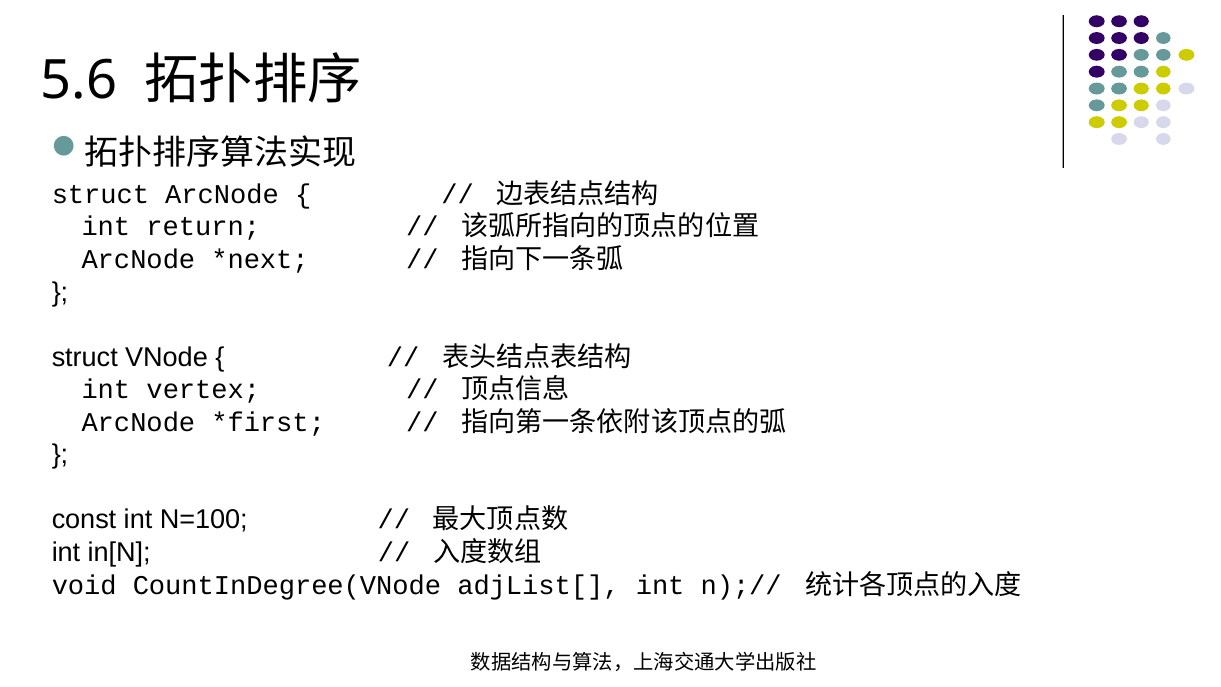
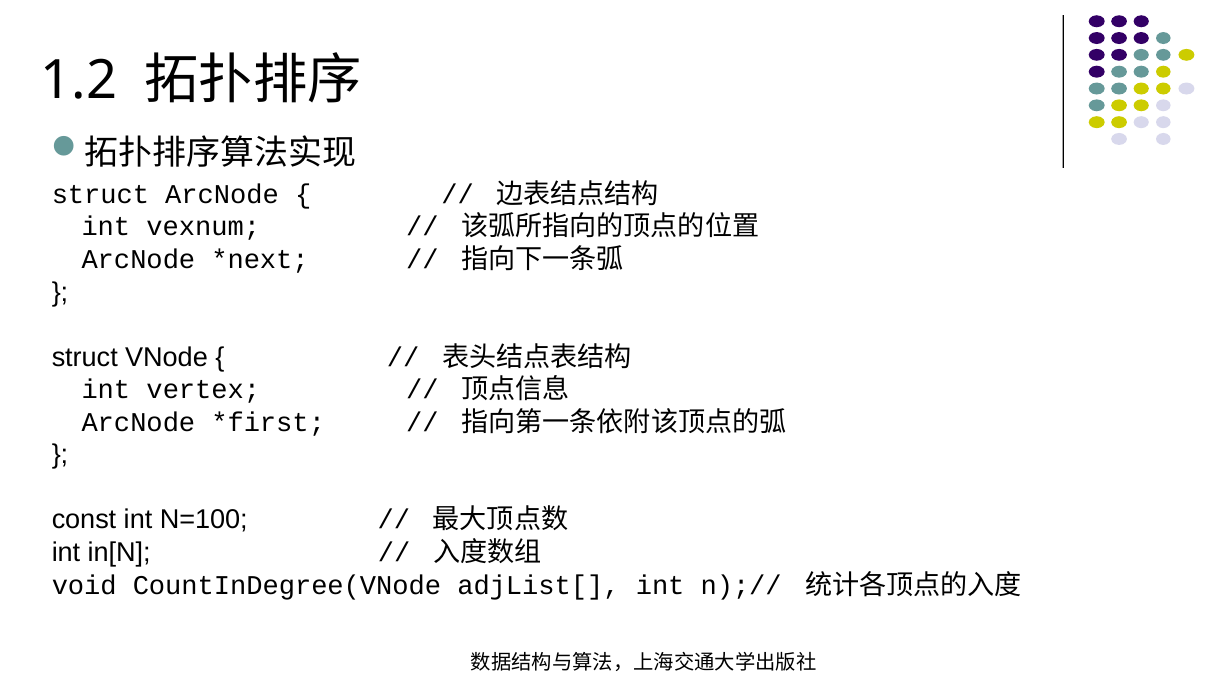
5.6: 5.6 -> 1.2 (79, 80)
return: return -> vexnum (203, 227)
